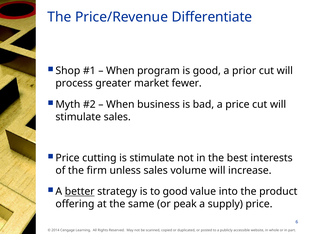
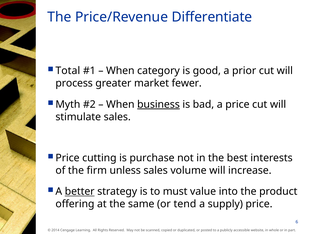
Shop: Shop -> Total (68, 71)
program: program -> category (158, 71)
business underline: none -> present (158, 104)
is stimulate: stimulate -> purchase (152, 157)
to good: good -> must (175, 191)
peak: peak -> tend (185, 203)
